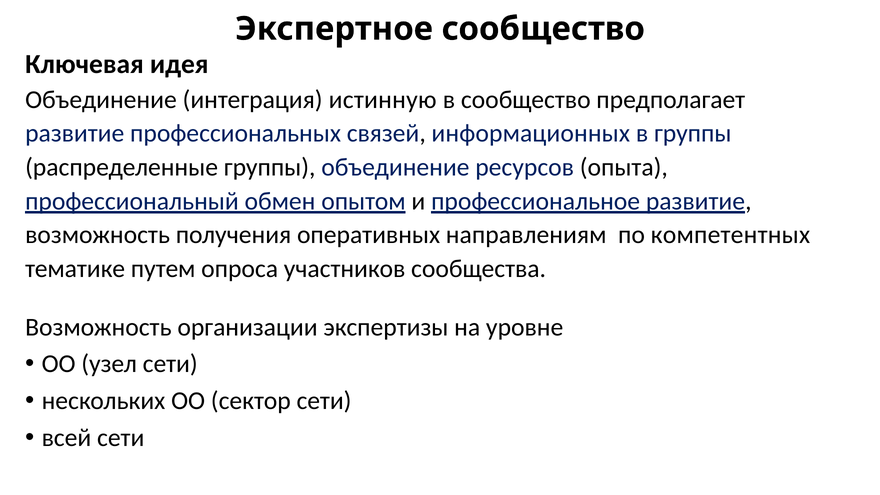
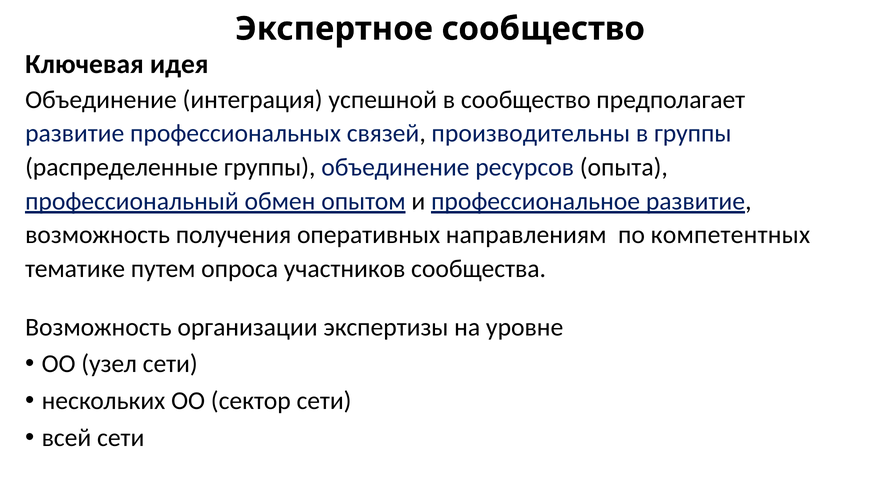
истинную: истинную -> успешной (383, 100)
информационных: информационных -> производительны (531, 133)
